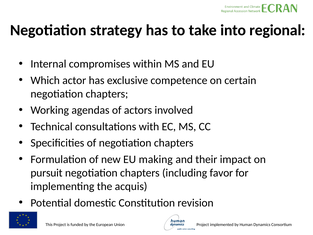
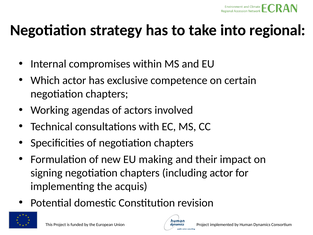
pursuit: pursuit -> signing (46, 173)
including favor: favor -> actor (221, 173)
